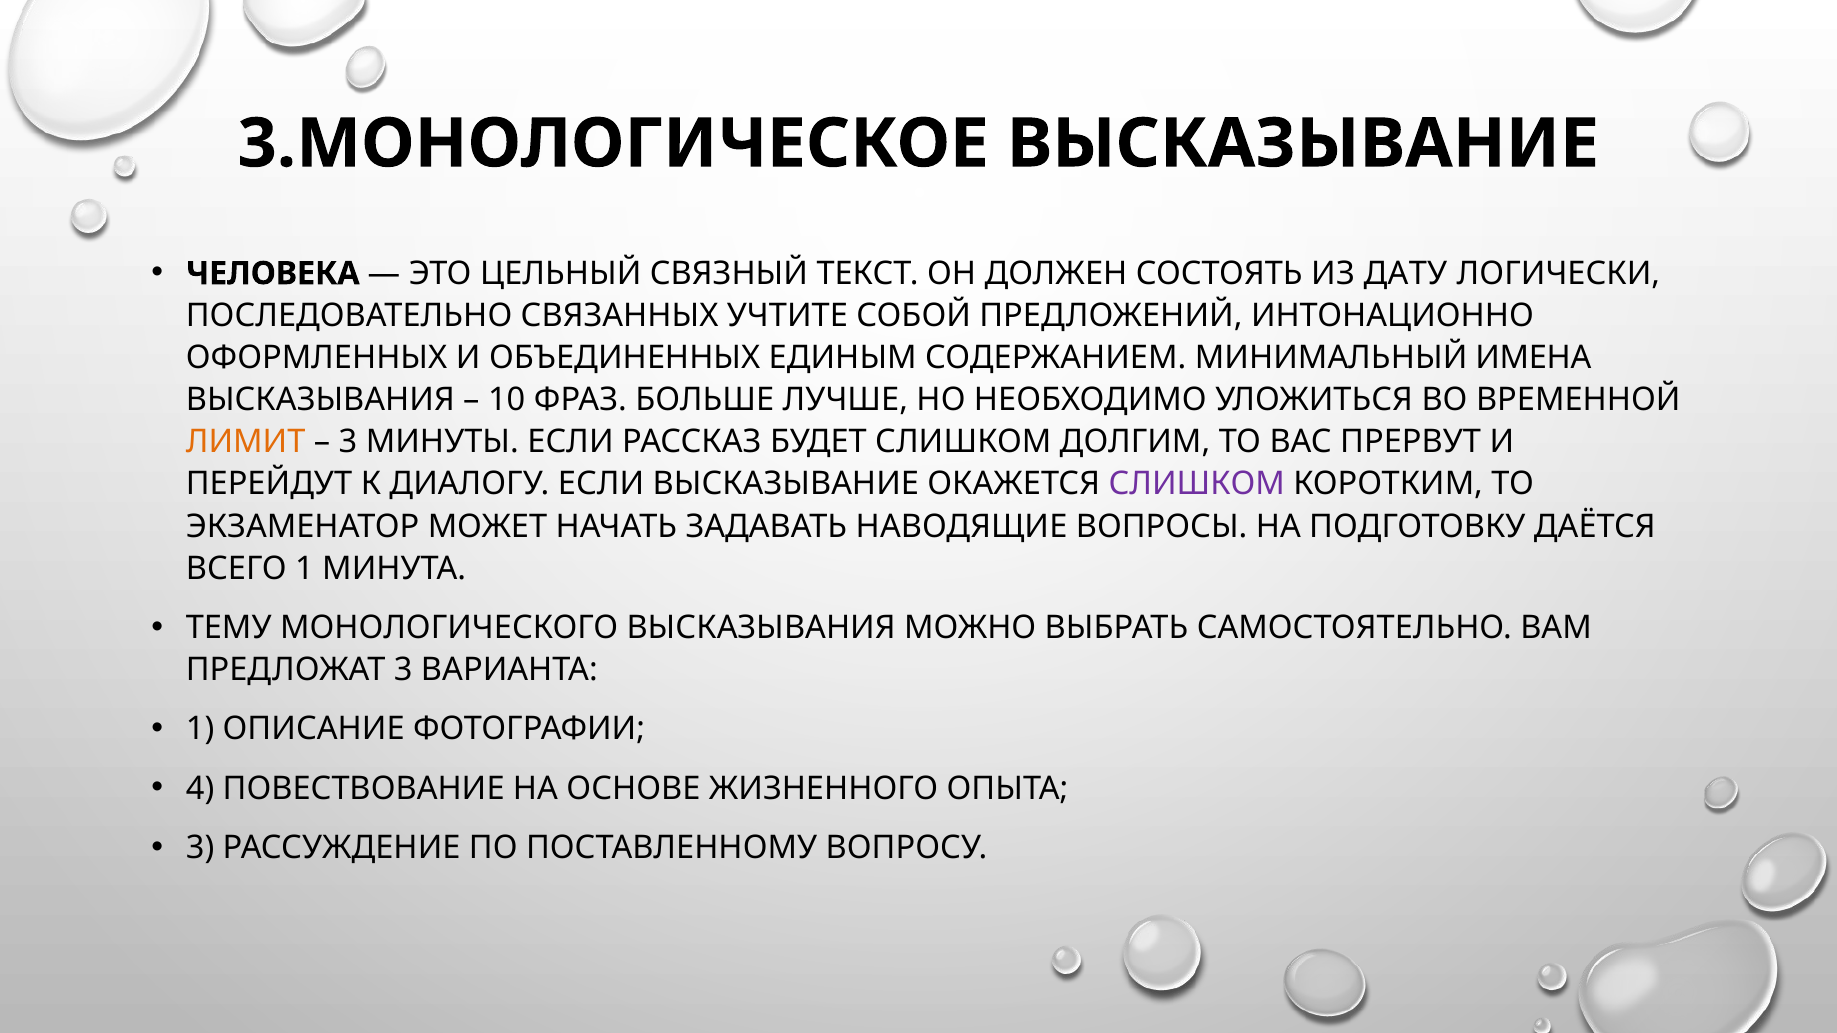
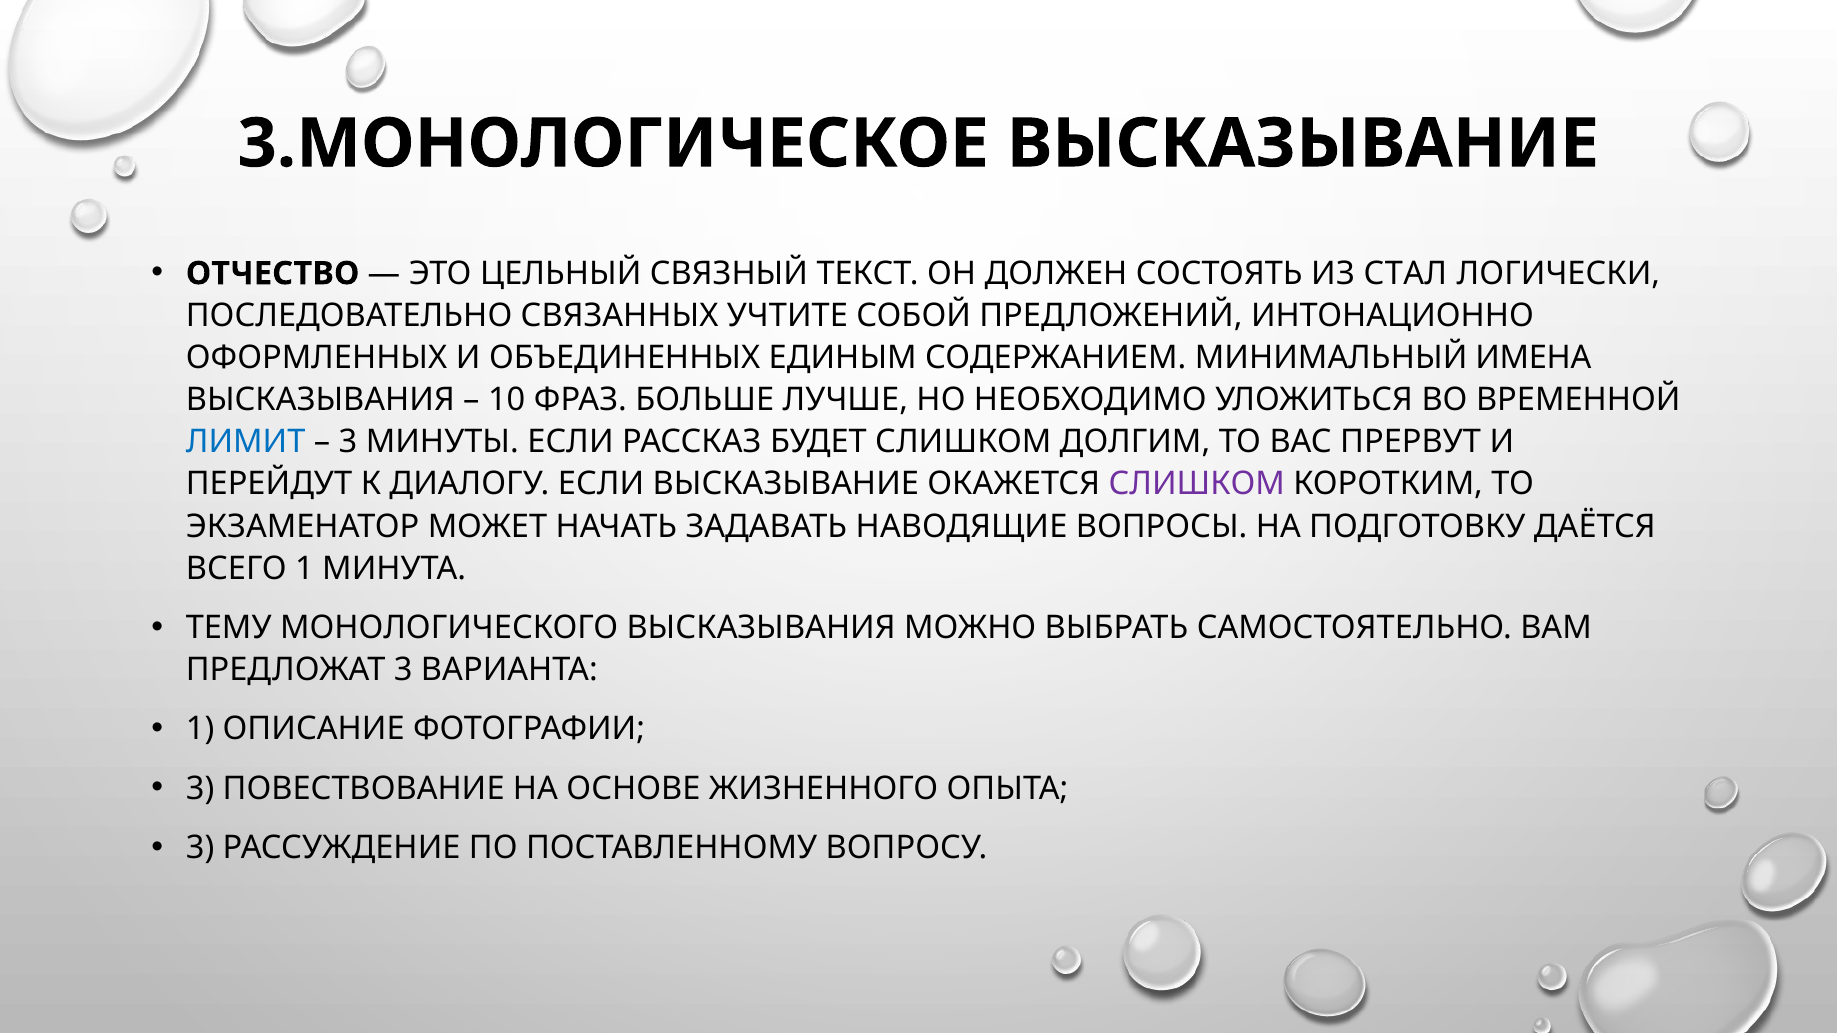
ЧЕЛОВЕКА: ЧЕЛОВЕКА -> ОТЧЕСТВО (273, 274)
ДАТУ: ДАТУ -> СТАЛ (1405, 274)
ЛИМИТ colour: orange -> blue (246, 442)
4: 4 -> 3 (200, 789)
